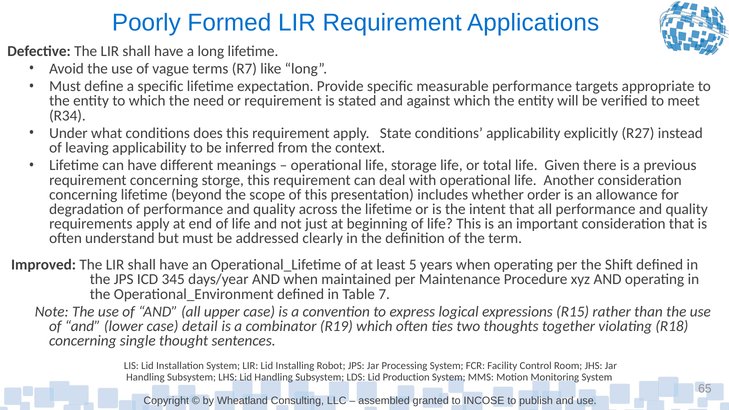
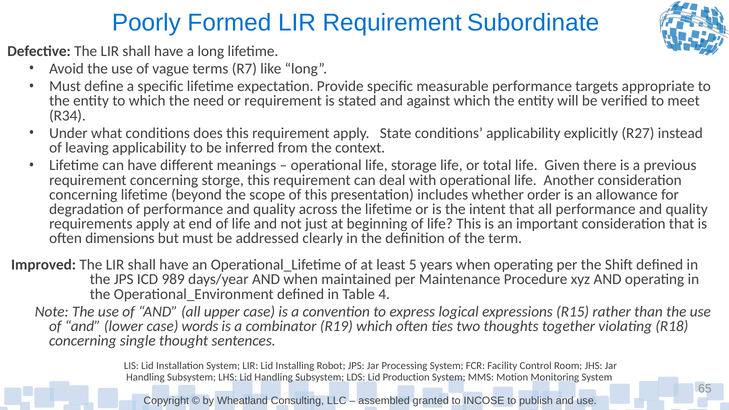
Applications: Applications -> Subordinate (533, 23)
understand: understand -> dimensions (120, 238)
345: 345 -> 989 (173, 279)
7: 7 -> 4 (384, 294)
detail: detail -> words (200, 326)
